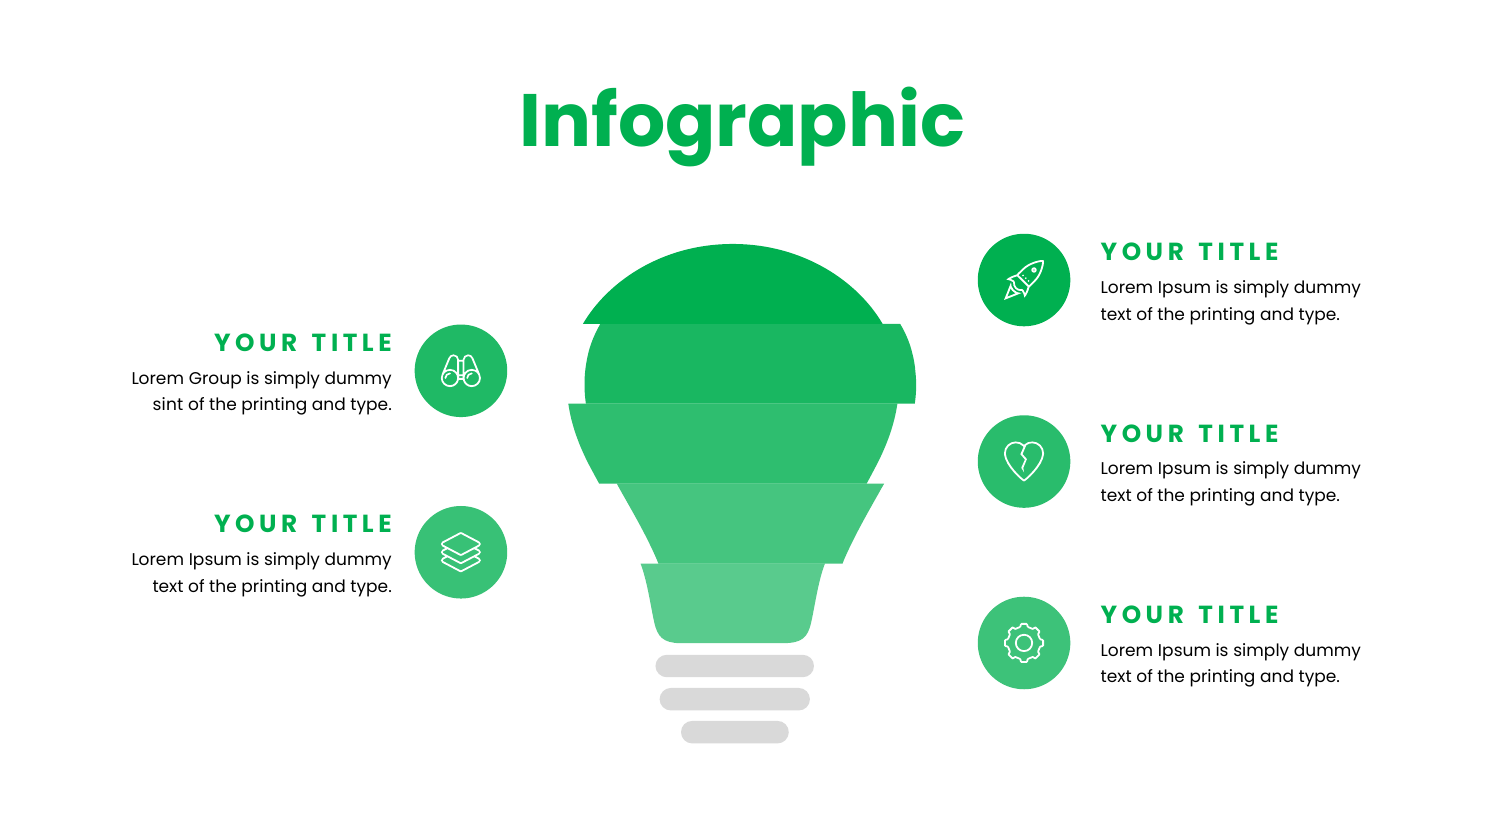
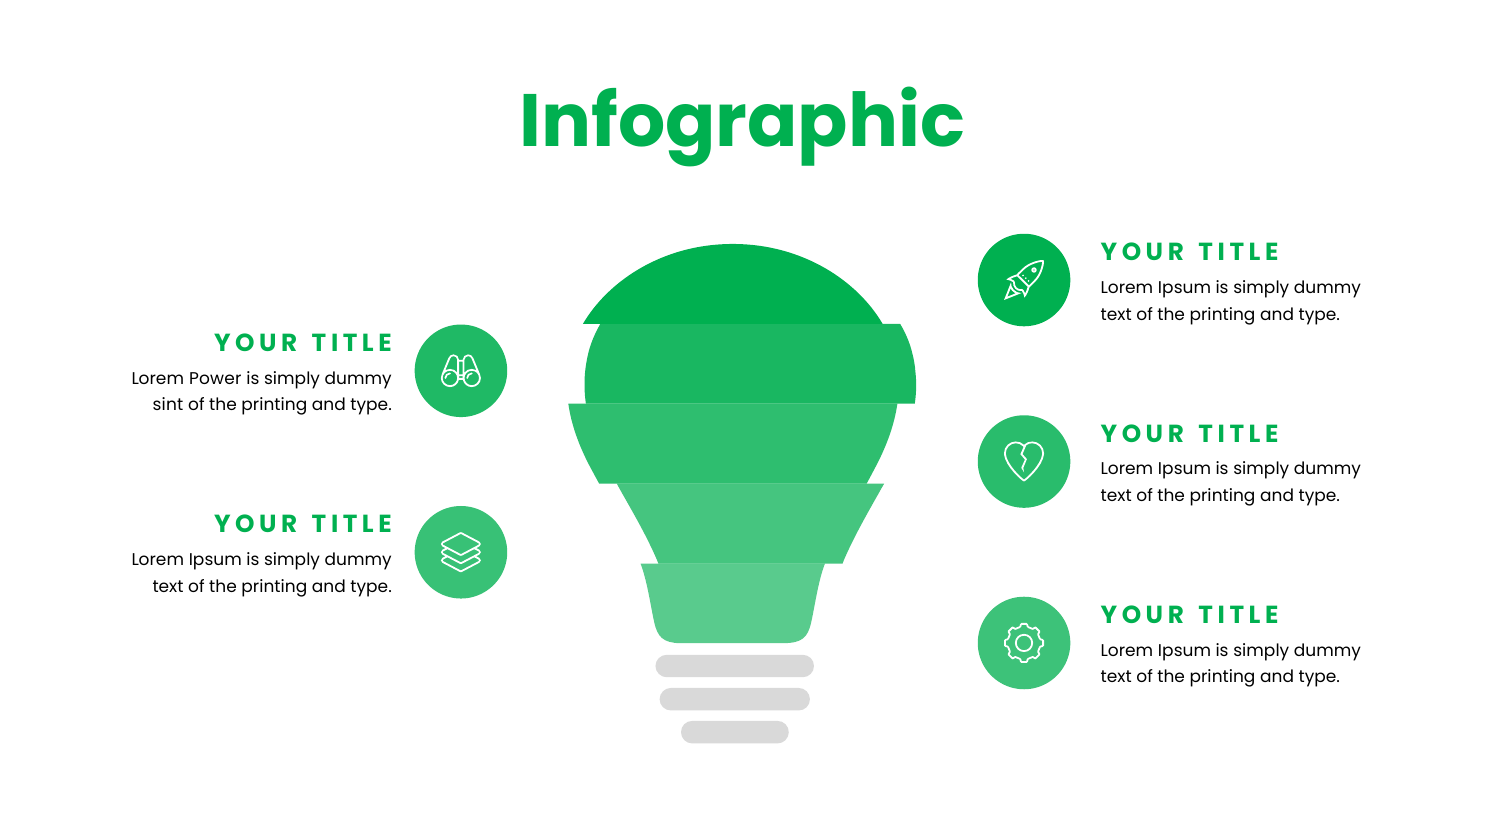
Group: Group -> Power (215, 379)
